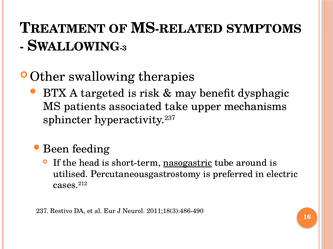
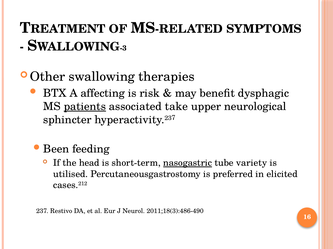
targeted: targeted -> affecting (103, 93)
patients underline: none -> present (85, 107)
mechanisms: mechanisms -> neurological (255, 107)
around: around -> variety (252, 163)
electric: electric -> elicited (282, 175)
